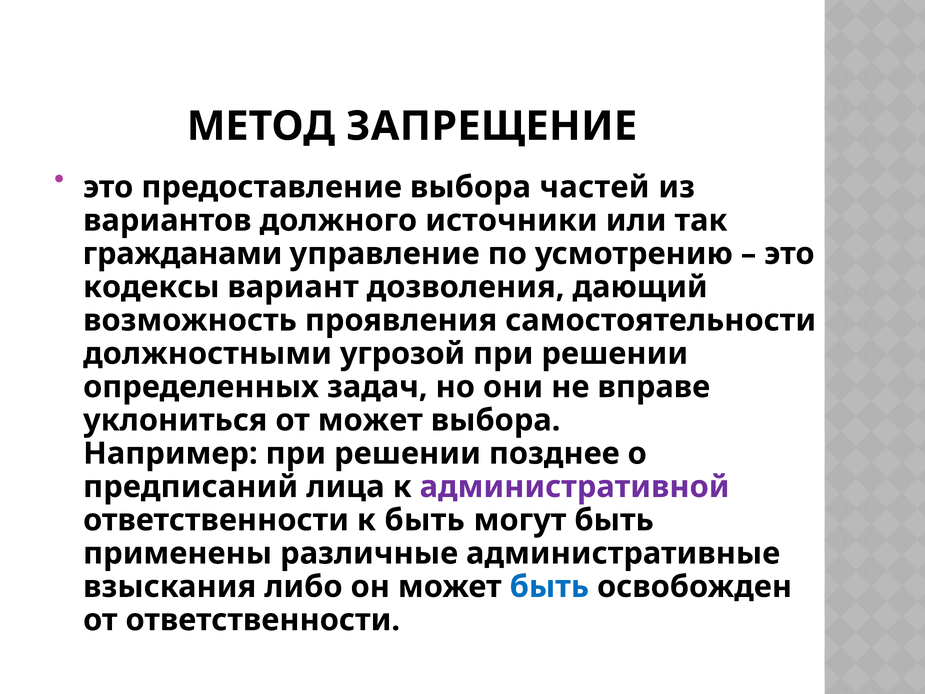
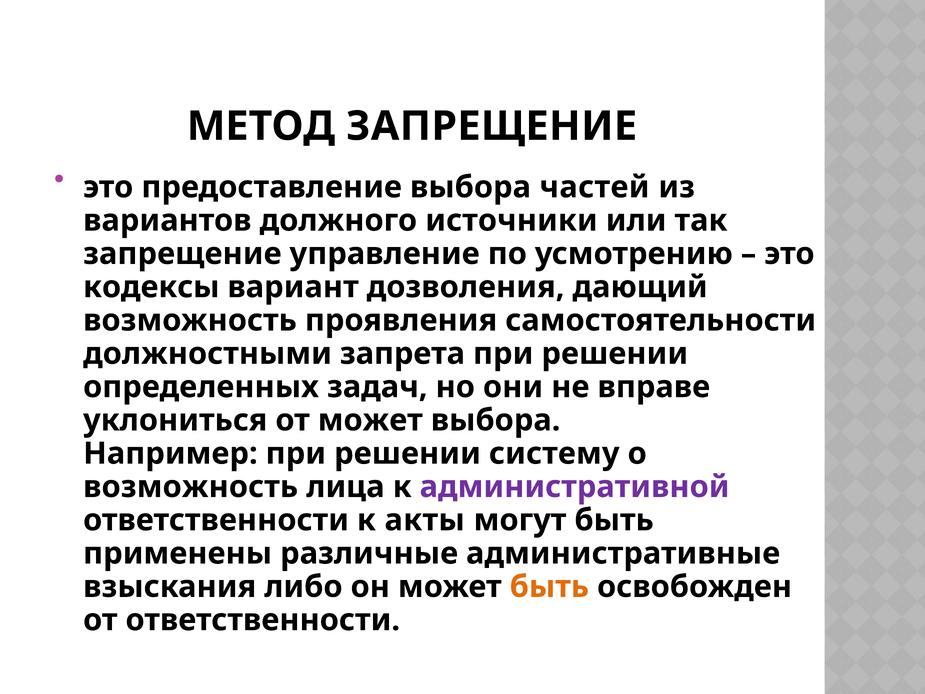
гражданами: гражданами -> запрещение (182, 254)
угрозой: угрозой -> запрета (402, 354)
позднее: позднее -> систему (554, 453)
предписаний: предписаний -> возможность (191, 487)
к быть: быть -> акты (425, 520)
быть colour: blue -> orange (549, 587)
